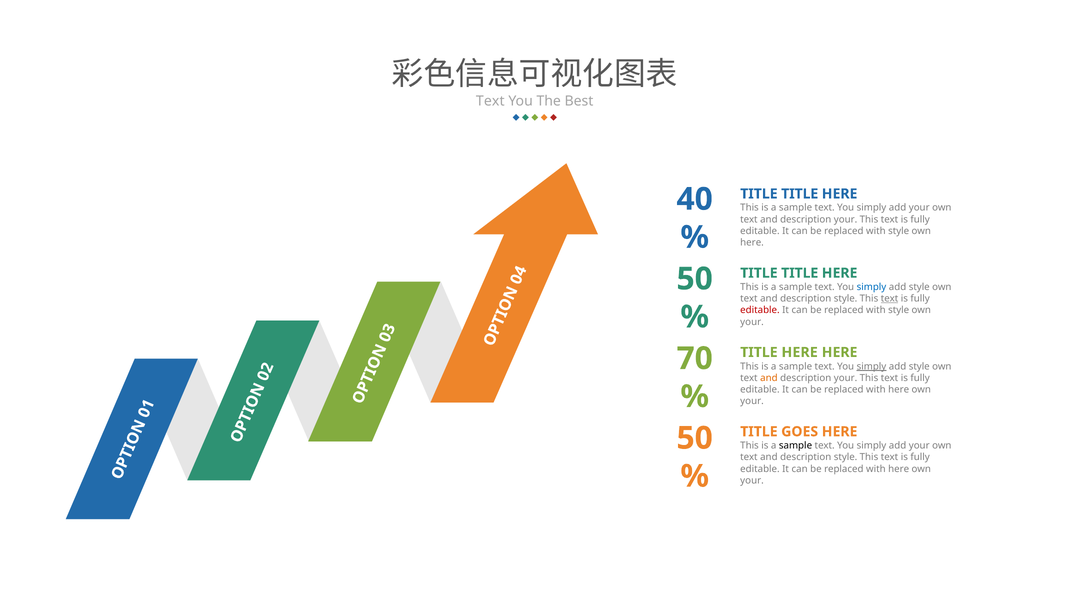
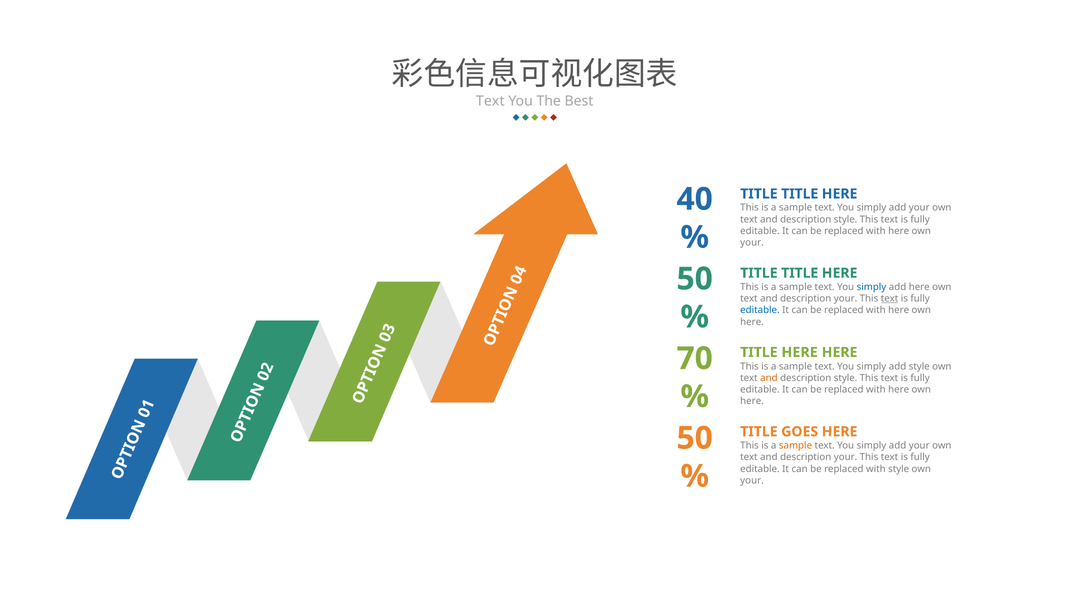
your: your -> style (846, 220)
style: style -> here (899, 231)
here: here -> your (752, 243)
style: style -> here (919, 287)
style: style -> your (846, 299)
editable colour: red -> blue (760, 311)
style: style -> here (899, 311)
your: your -> here (752, 322)
simply underline: present -> none (871, 367)
your: your -> style (846, 378)
your: your -> here (752, 402)
sample colour: black -> orange (795, 446)
style: style -> your (846, 458)
here: here -> style (899, 469)
